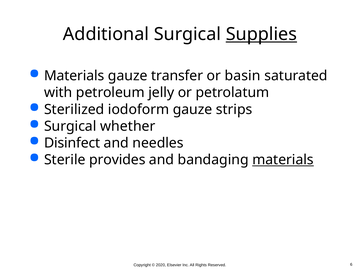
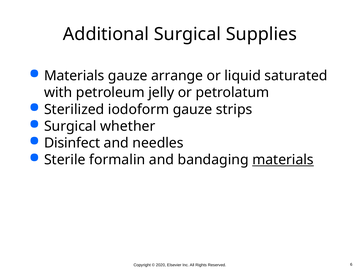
Supplies underline: present -> none (261, 34)
transfer: transfer -> arrange (177, 76)
basin: basin -> liquid (243, 76)
provides: provides -> formalin (117, 160)
